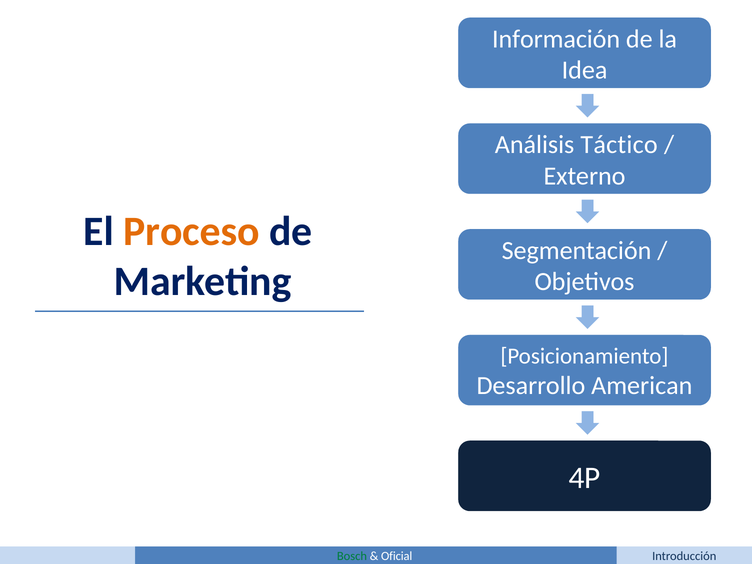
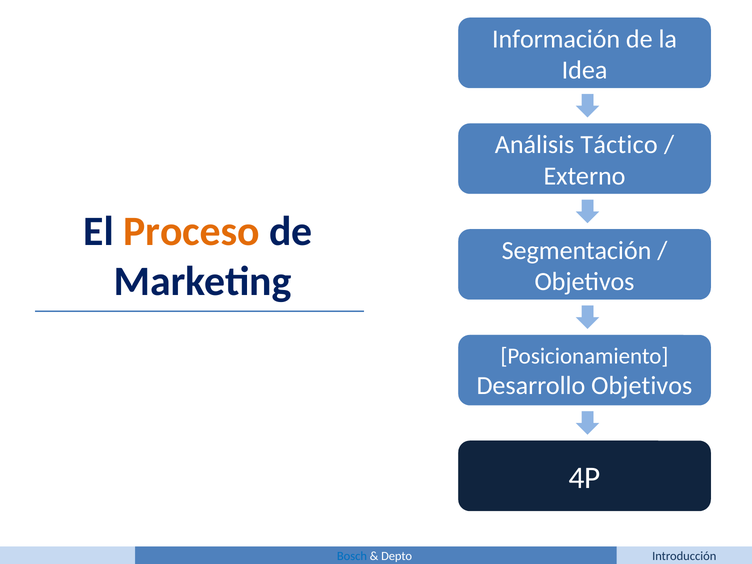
Desarrollo American: American -> Objetivos (642, 386)
Bosch colour: green -> blue (352, 556)
Oficial: Oficial -> Depto (397, 556)
